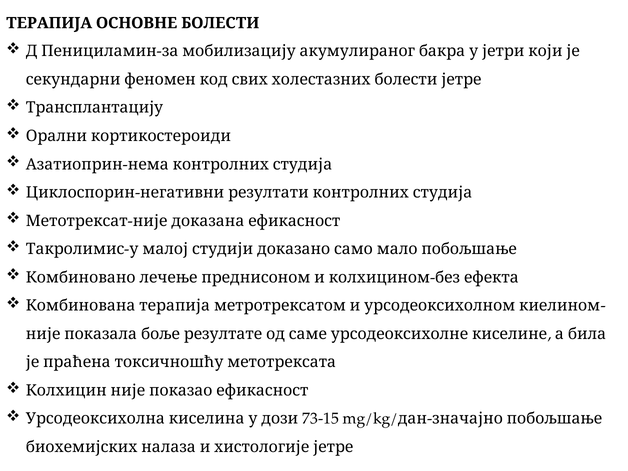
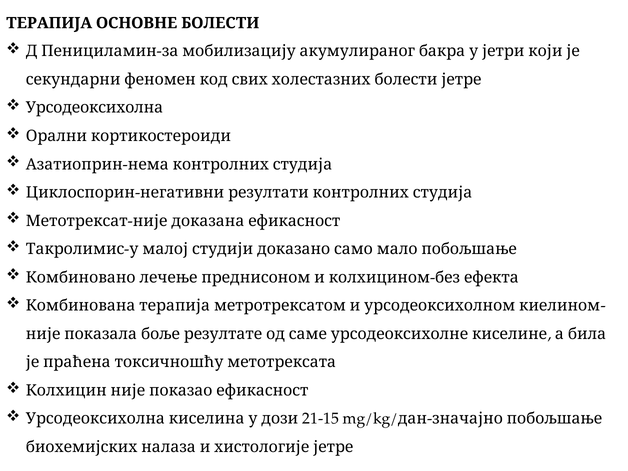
Трансплантацију: Трансплантацију -> Урсодеоксихолна (94, 108)
73-15: 73-15 -> 21-15 (321, 419)
